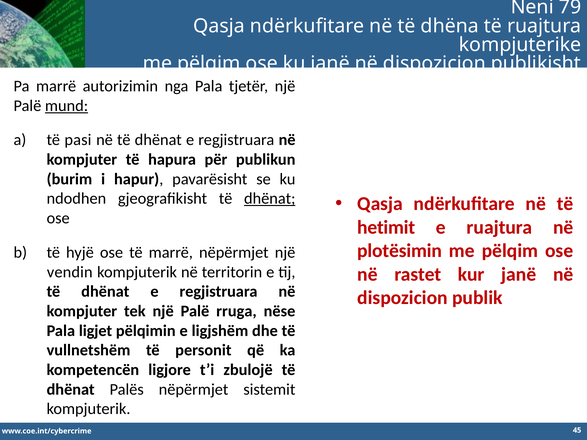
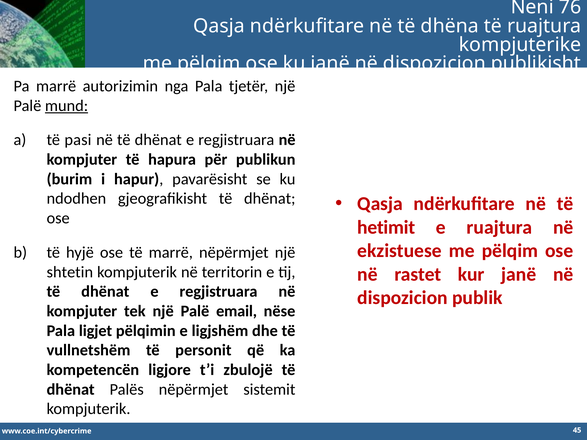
79: 79 -> 76 (570, 7)
dhënat underline: present -> none (270, 199)
plotësimin: plotësimin -> ekzistuese (400, 251)
vendin: vendin -> shtetin (70, 272)
rruga: rruga -> email (237, 311)
